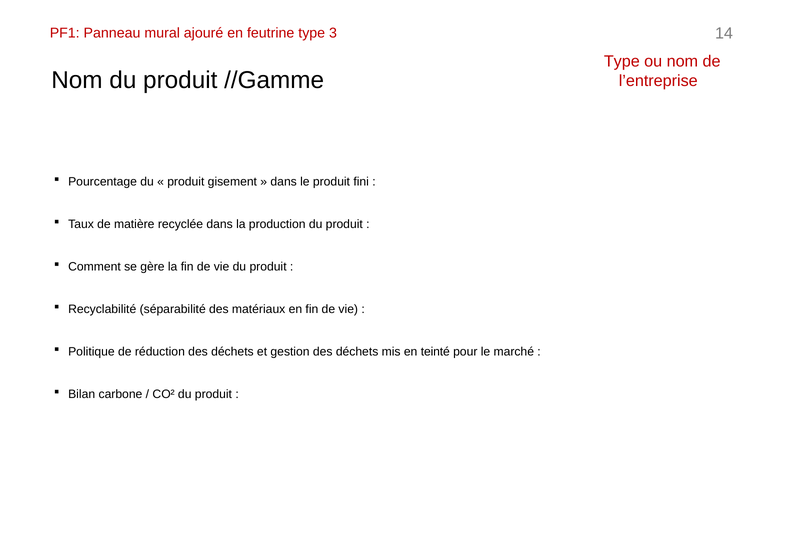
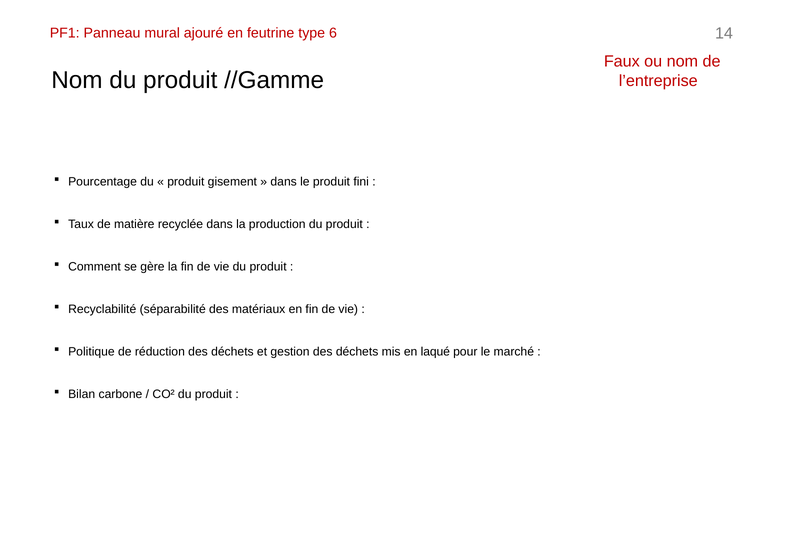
3: 3 -> 6 (333, 33)
Type: Type -> Faux (622, 61)
teinté: teinté -> laqué (435, 352)
